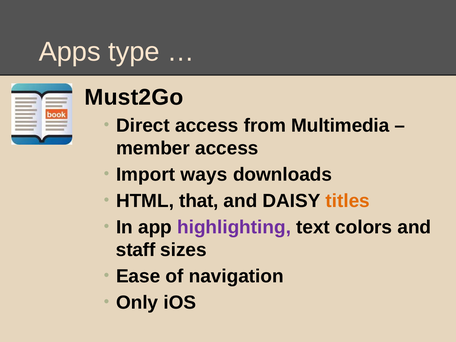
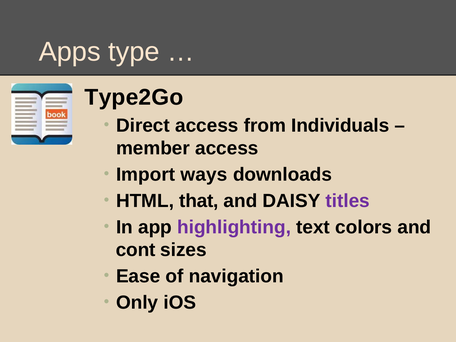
Must2Go: Must2Go -> Type2Go (134, 97)
Multimedia: Multimedia -> Individuals (340, 125)
titles colour: orange -> purple (348, 201)
staff: staff -> cont (136, 250)
